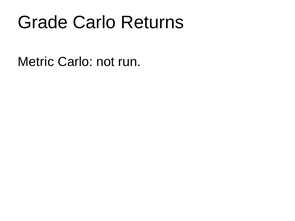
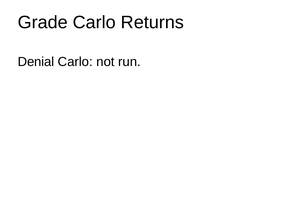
Metric: Metric -> Denial (36, 62)
